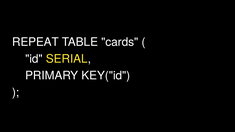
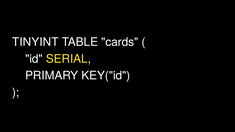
REPEAT: REPEAT -> TINYINT (35, 42)
